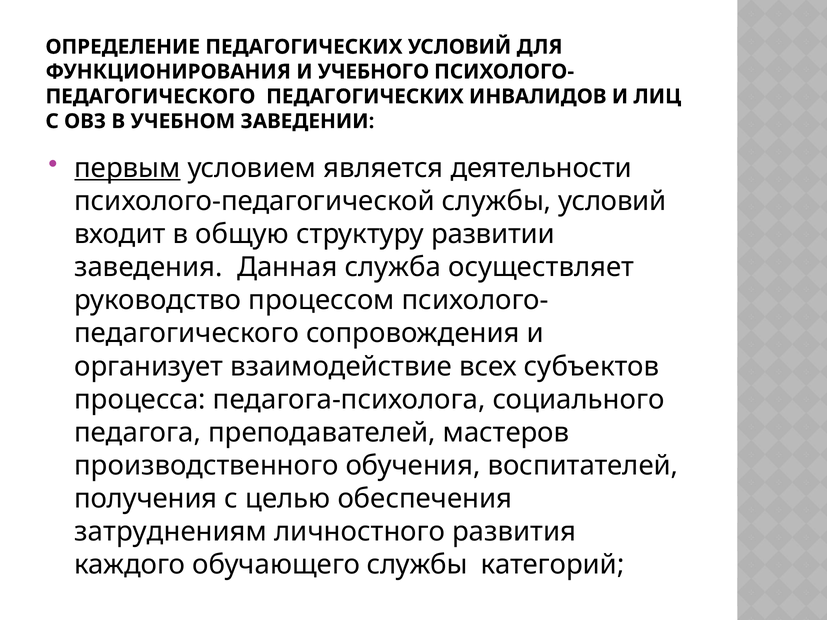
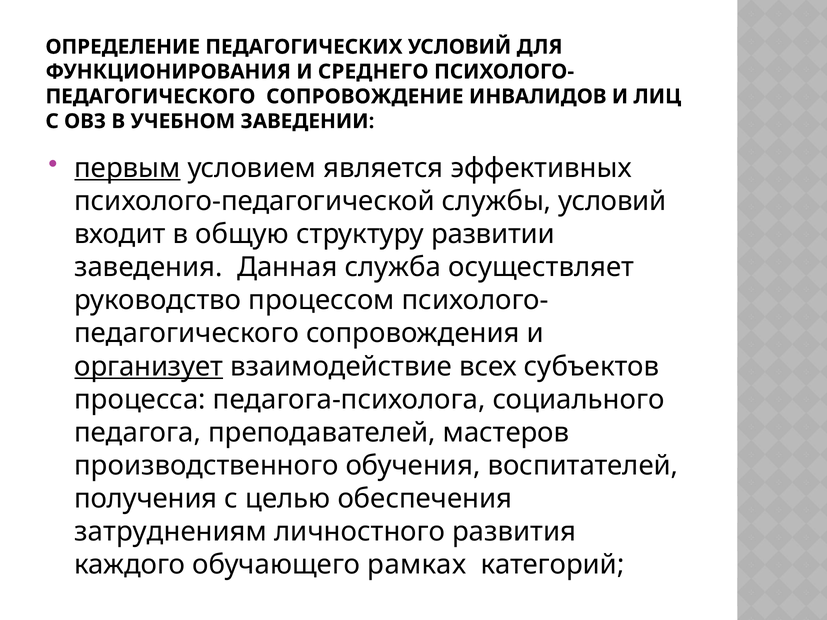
УЧЕБНОГО: УЧЕБНОГО -> СРЕДНЕГО (373, 72)
ПЕДАГОГИЧЕСКИХ: ПЕДАГОГИЧЕСКИХ -> СОПРОВОЖДЕНИЕ (365, 97)
деятельности: деятельности -> эффективных (541, 168)
организует underline: none -> present (149, 367)
обучающего службы: службы -> рамках (417, 565)
